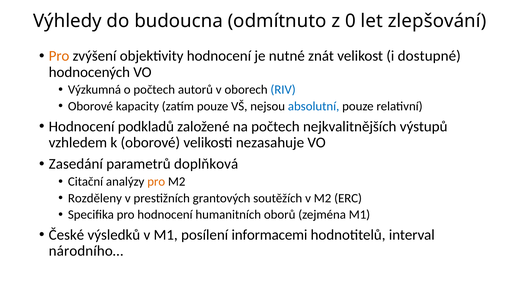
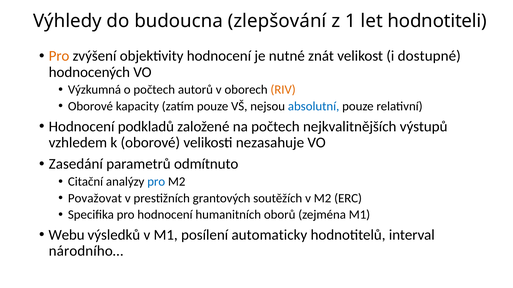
odmítnuto: odmítnuto -> zlepšování (277, 21)
0: 0 -> 1 (350, 21)
zlepšování: zlepšování -> hodnotiteli (437, 21)
RIV colour: blue -> orange (283, 90)
doplňková: doplňková -> odmítnuto (206, 164)
pro colour: orange -> blue (156, 182)
Rozděleny: Rozděleny -> Považovat (95, 199)
České: České -> Webu (67, 235)
informacemi: informacemi -> automaticky (269, 235)
